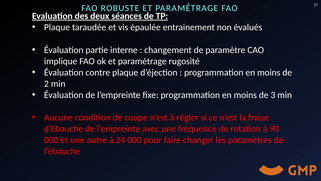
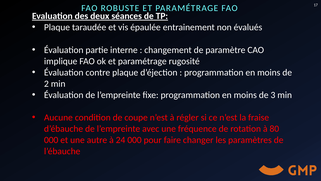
90: 90 -> 80 (274, 129)
